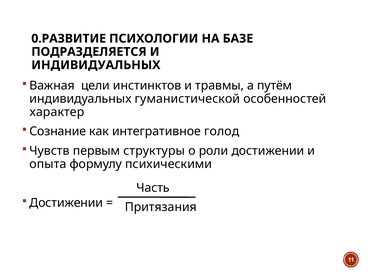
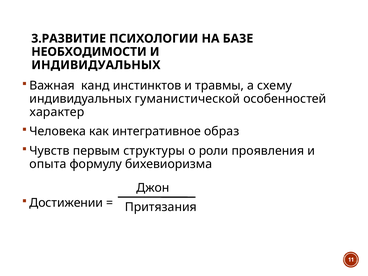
0.РАЗВИТИЕ: 0.РАЗВИТИЕ -> 3.РАЗВИТИЕ (69, 39)
ПОДРАЗДЕЛЯЕТСЯ: ПОДРАЗДЕЛЯЕТСЯ -> НЕОБХОДИМОСТИ (89, 52)
цели: цели -> канд (95, 86)
путём: путём -> схему (275, 86)
Сознание: Сознание -> Человека (58, 131)
голод: голод -> образ (222, 131)
роли достижении: достижении -> проявления (268, 151)
психическими: психическими -> бихевиоризма (169, 164)
Часть: Часть -> Джон (153, 188)
